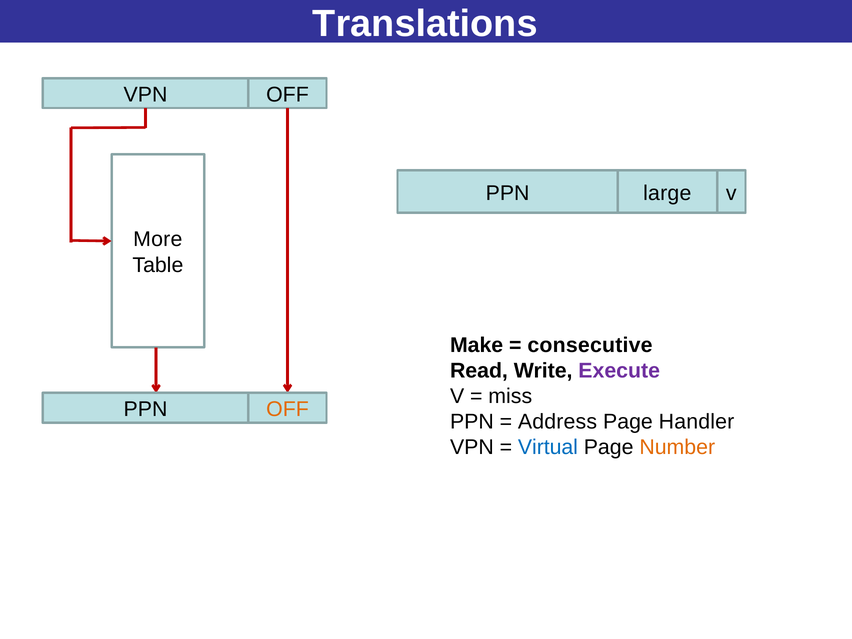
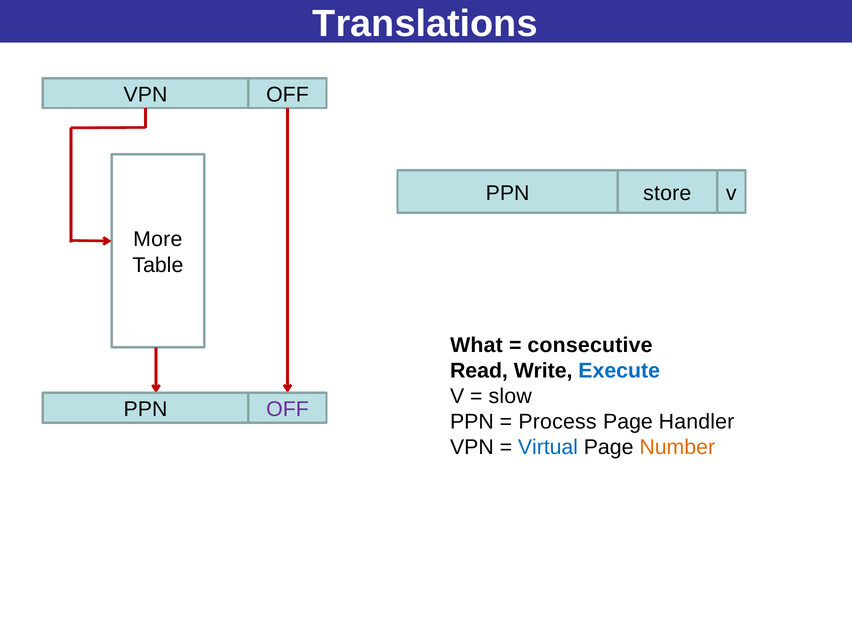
large: large -> store (667, 193)
Make: Make -> What (476, 345)
Execute colour: purple -> blue (619, 371)
miss: miss -> slow (510, 396)
OFF colour: orange -> purple (287, 409)
Address: Address -> Process (557, 422)
